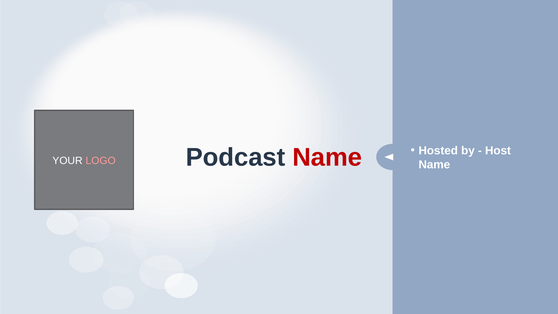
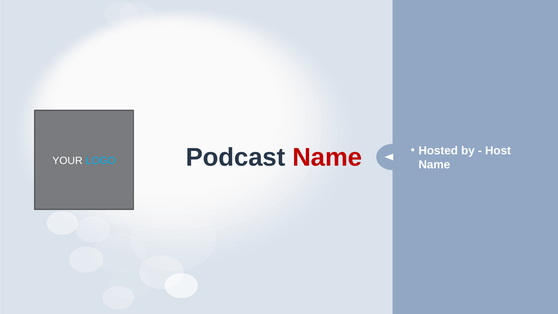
LOGO colour: pink -> light blue (101, 160)
